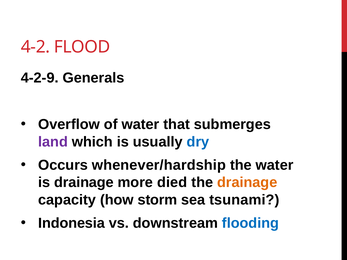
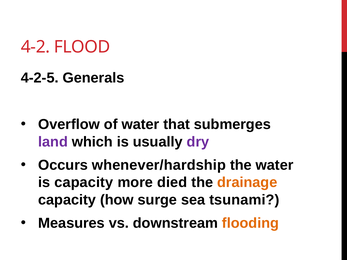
4-2-9: 4-2-9 -> 4-2-5 (40, 78)
dry colour: blue -> purple (198, 142)
is drainage: drainage -> capacity (84, 183)
storm: storm -> surge (157, 200)
Indonesia: Indonesia -> Measures (71, 223)
flooding colour: blue -> orange (250, 223)
